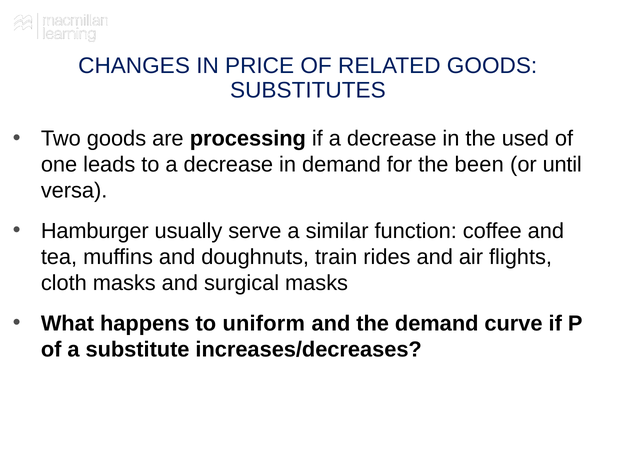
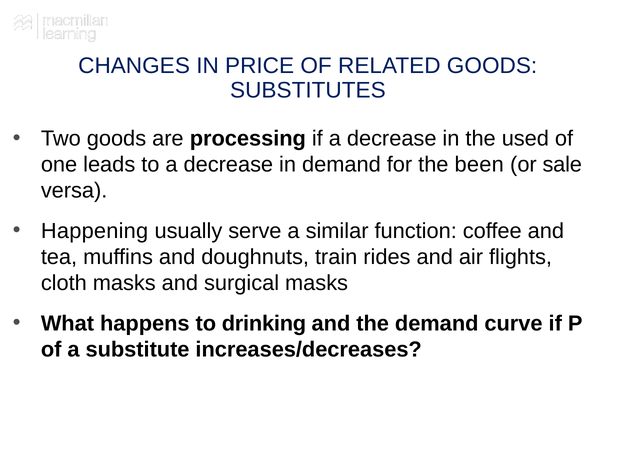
until: until -> sale (562, 165)
Hamburger: Hamburger -> Happening (95, 231)
uniform: uniform -> drinking (264, 324)
